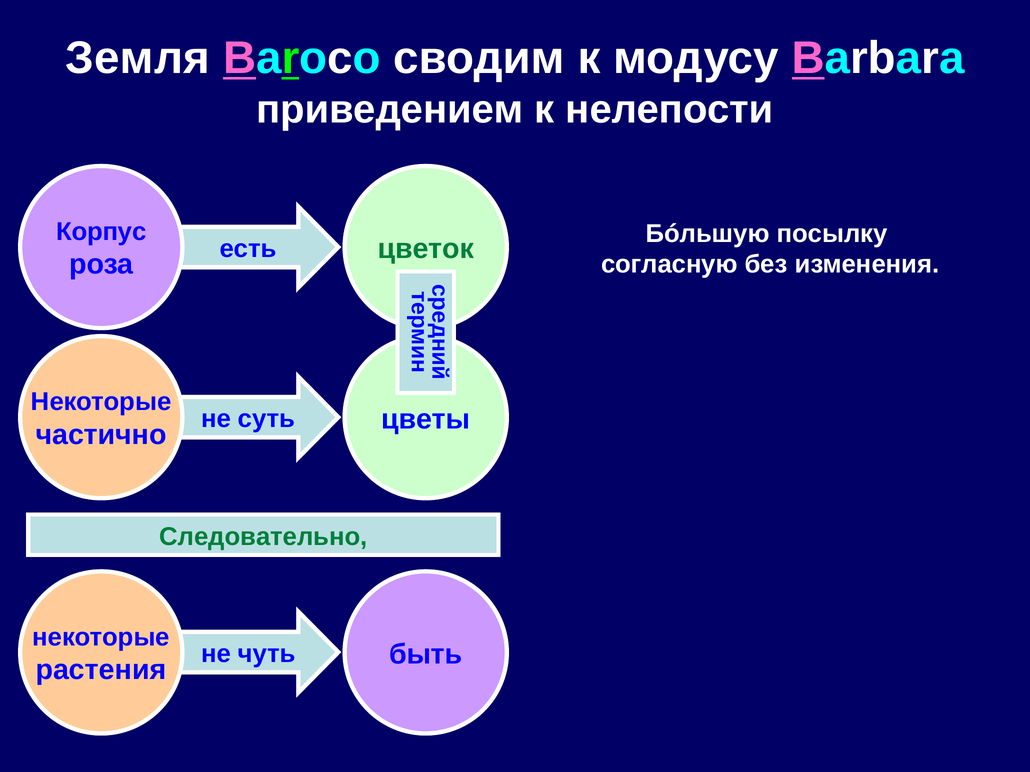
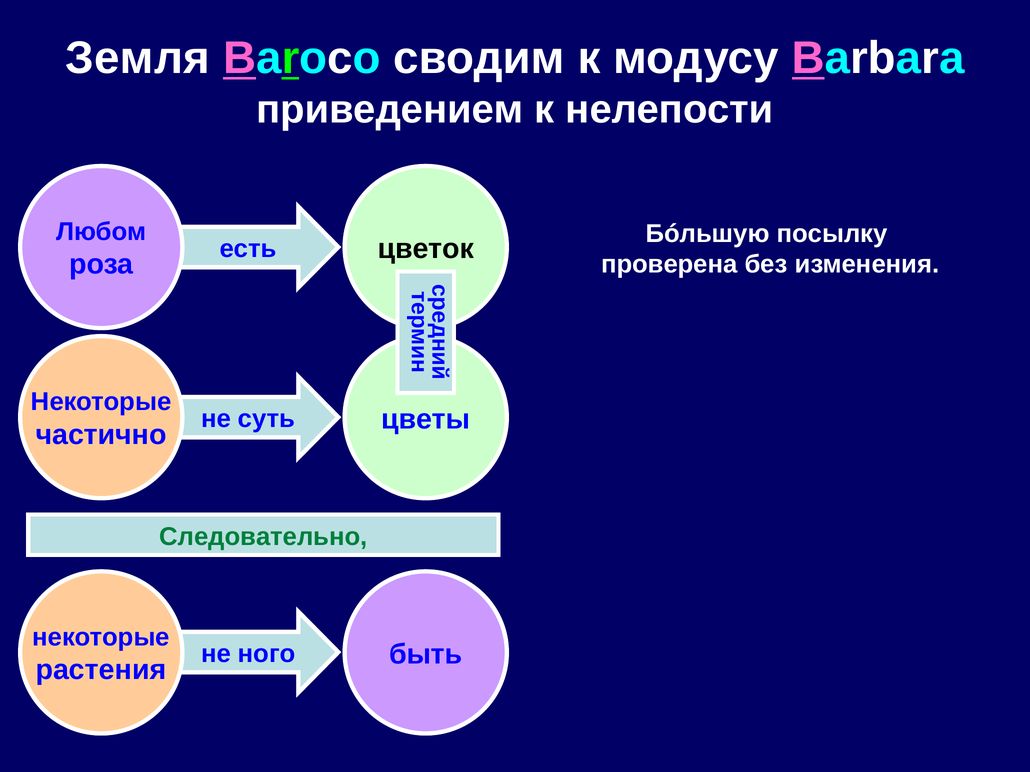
Корпус: Корпус -> Любом (101, 232)
цветок colour: green -> black (426, 249)
согласную: согласную -> проверена (669, 265)
чуть: чуть -> ного (267, 654)
